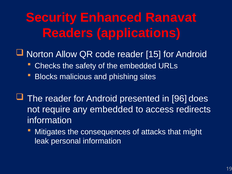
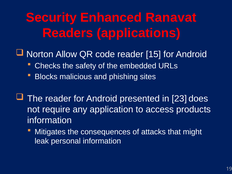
96: 96 -> 23 (179, 99)
any embedded: embedded -> application (112, 109)
redirects: redirects -> products (194, 109)
